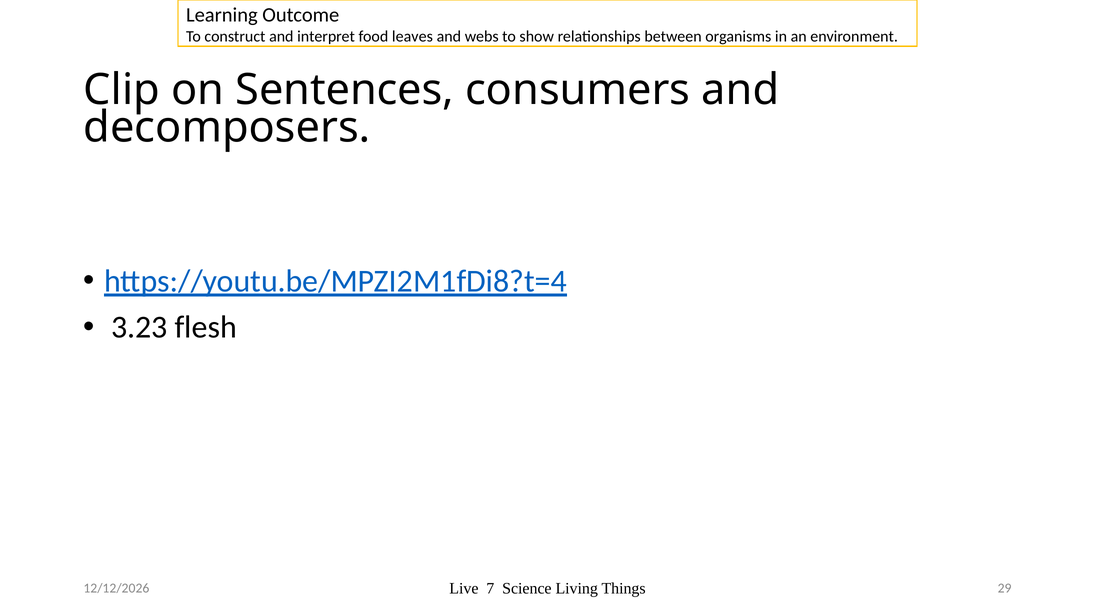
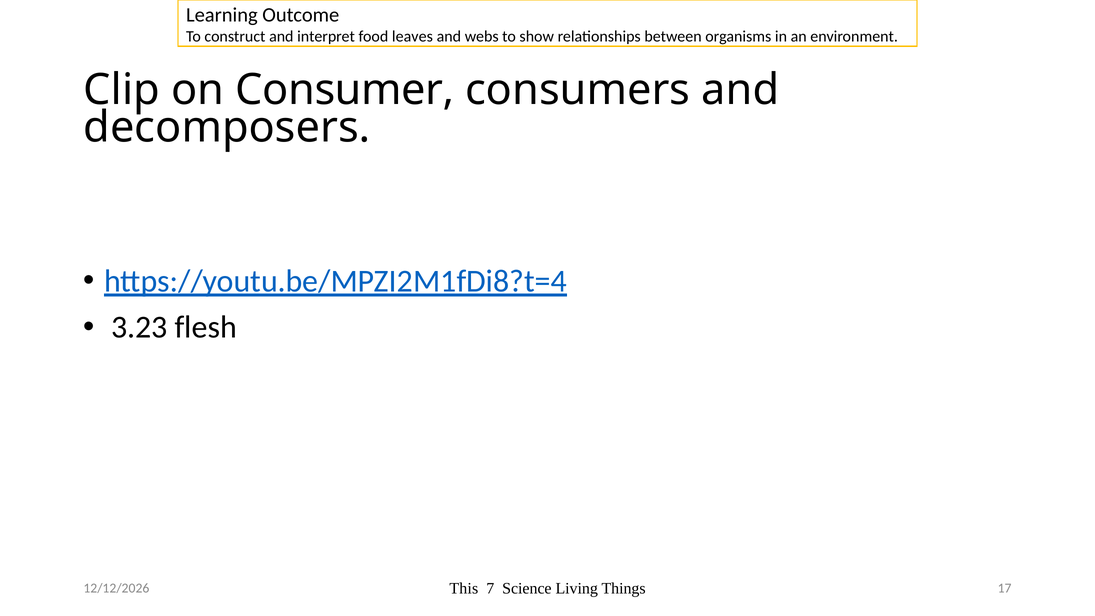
Sentences: Sentences -> Consumer (345, 90)
Live: Live -> This (464, 588)
29: 29 -> 17 (1005, 588)
